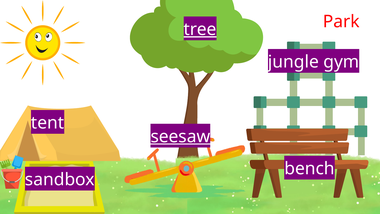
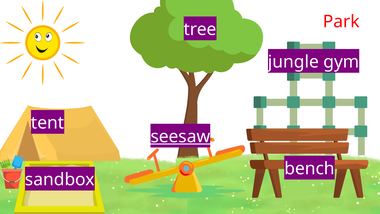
tree underline: present -> none (200, 29)
